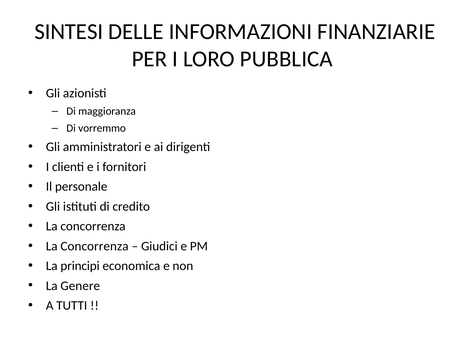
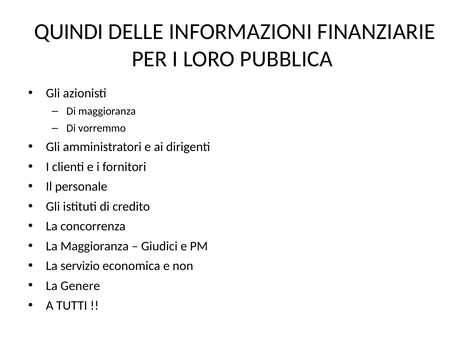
SINTESI: SINTESI -> QUINDI (69, 32)
Concorrenza: Concorrenza -> Maggioranza (95, 246)
principi: principi -> servizio (80, 266)
